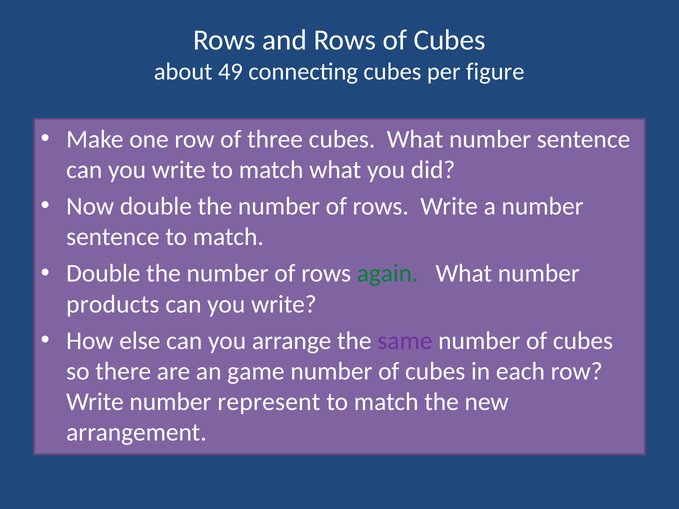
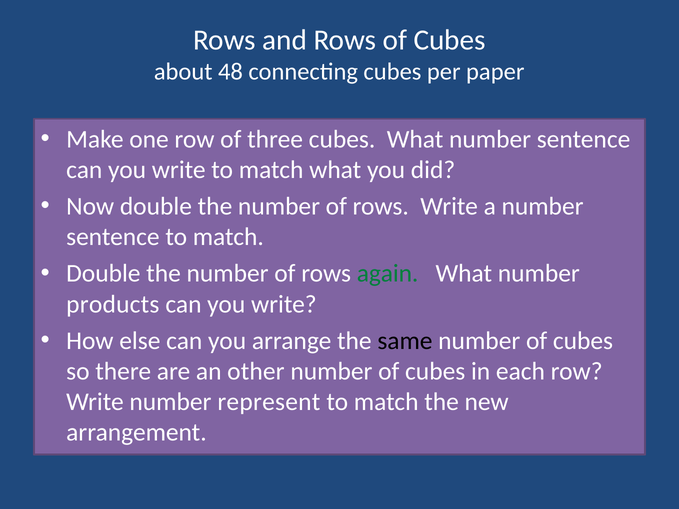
49: 49 -> 48 (230, 72)
figure: figure -> paper (495, 72)
same colour: purple -> black (405, 341)
game: game -> other (256, 371)
